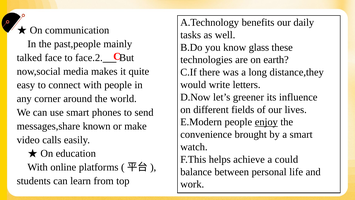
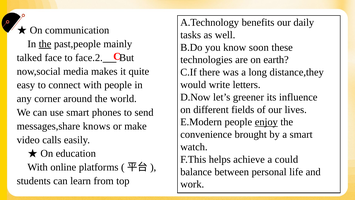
the underline: none -> present (45, 44)
glass: glass -> soon (259, 47)
known: known -> knows (97, 126)
